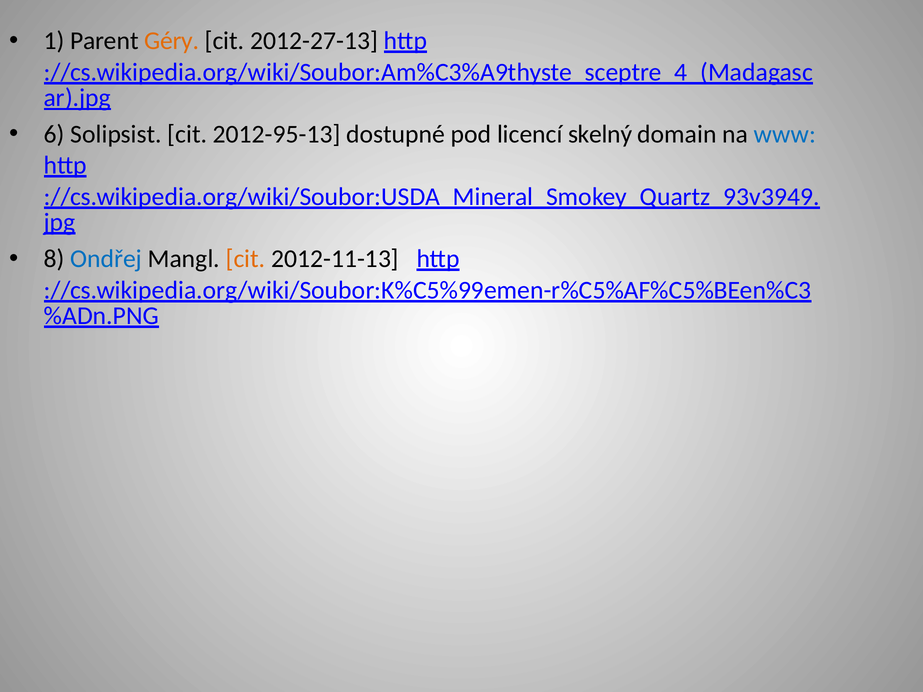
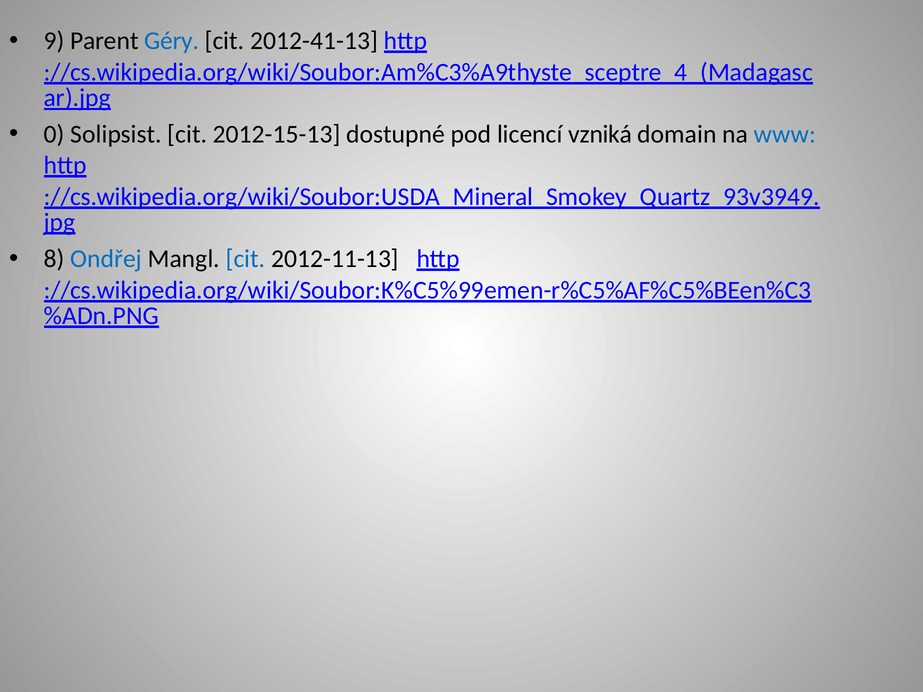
1: 1 -> 9 (54, 41)
Géry colour: orange -> blue (172, 41)
2012-27-13: 2012-27-13 -> 2012-41-13 (314, 41)
6: 6 -> 0 (54, 134)
2012-95-13: 2012-95-13 -> 2012-15-13 (277, 134)
skelný: skelný -> vzniká (600, 134)
cit colour: orange -> blue (246, 259)
